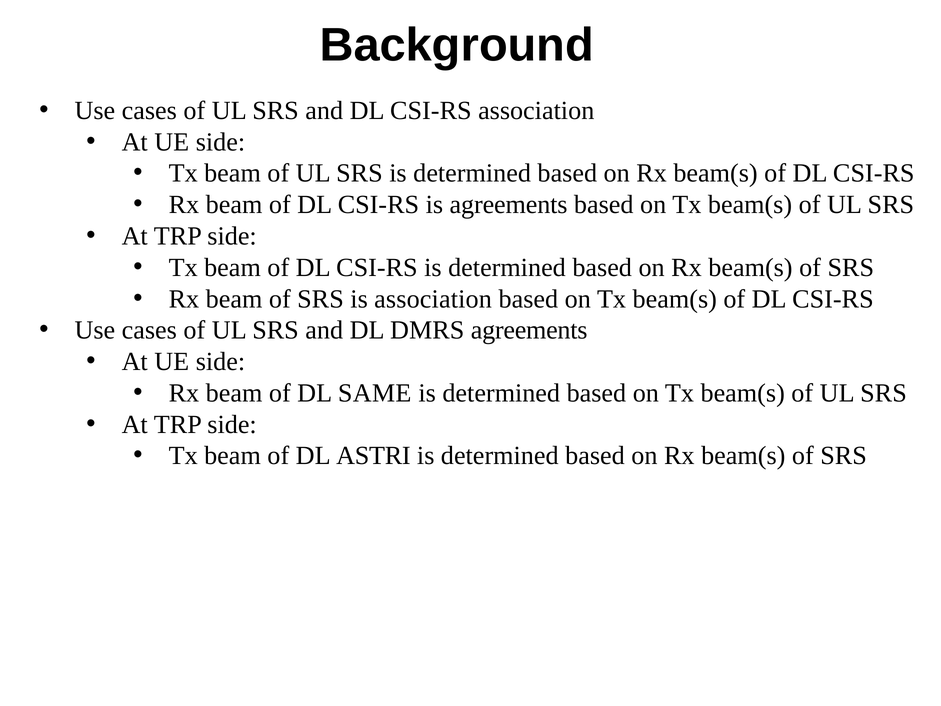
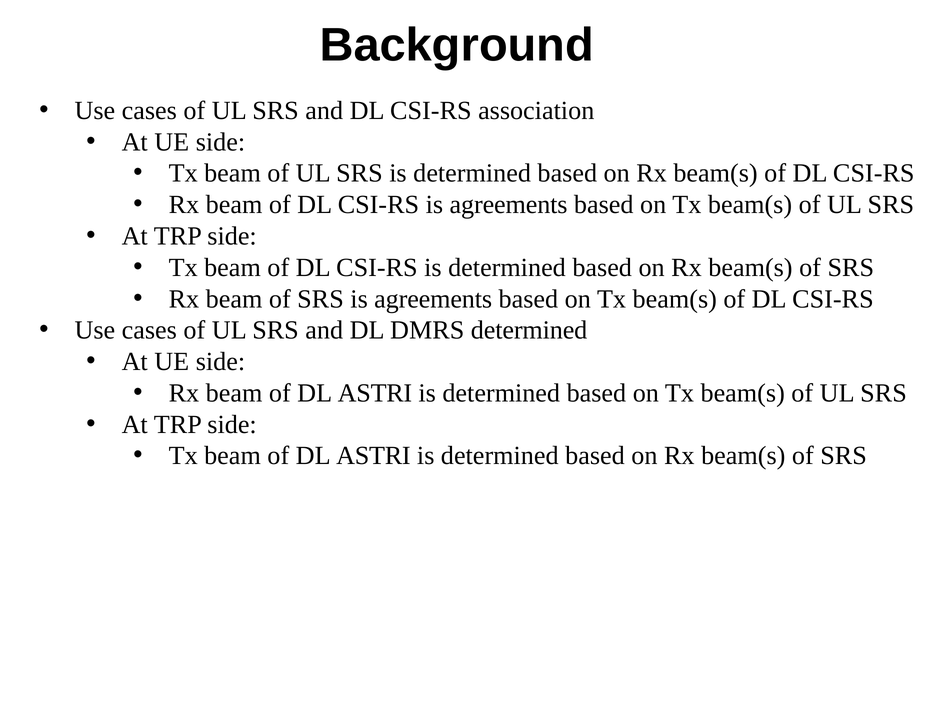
SRS is association: association -> agreements (433, 299)
DMRS agreements: agreements -> determined (529, 330)
SAME: SAME -> ASTRI (375, 393)
